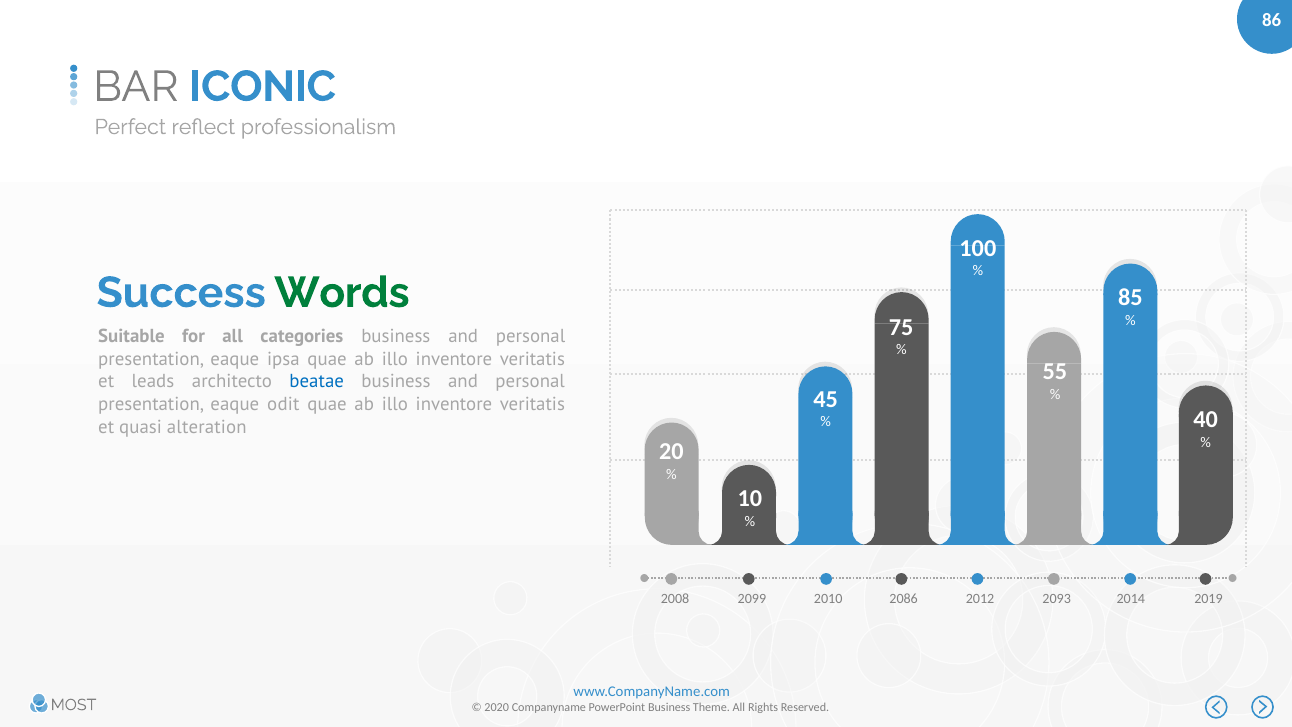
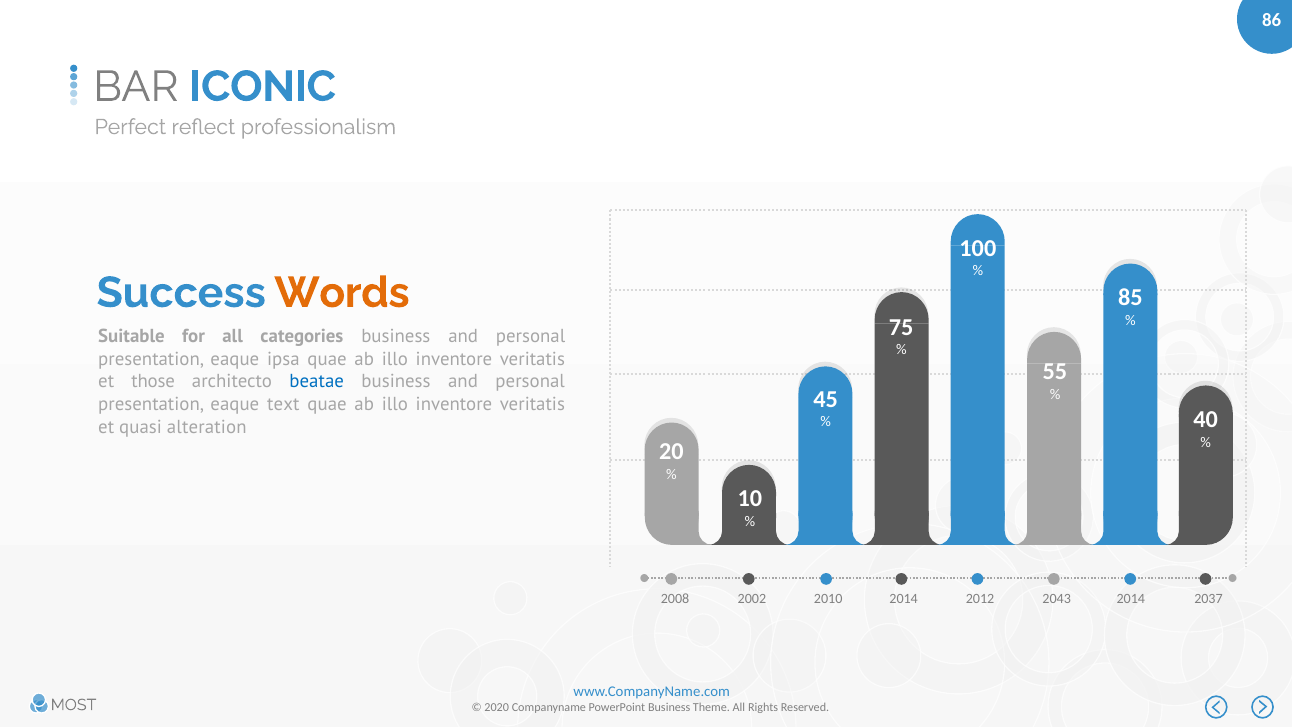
Words colour: green -> orange (342, 293)
leads: leads -> those (153, 381)
odit: odit -> text (283, 404)
2099: 2099 -> 2002 (752, 598)
2086: 2086 -> 2014 (904, 598)
2093: 2093 -> 2043 (1057, 598)
2019: 2019 -> 2037 (1208, 598)
